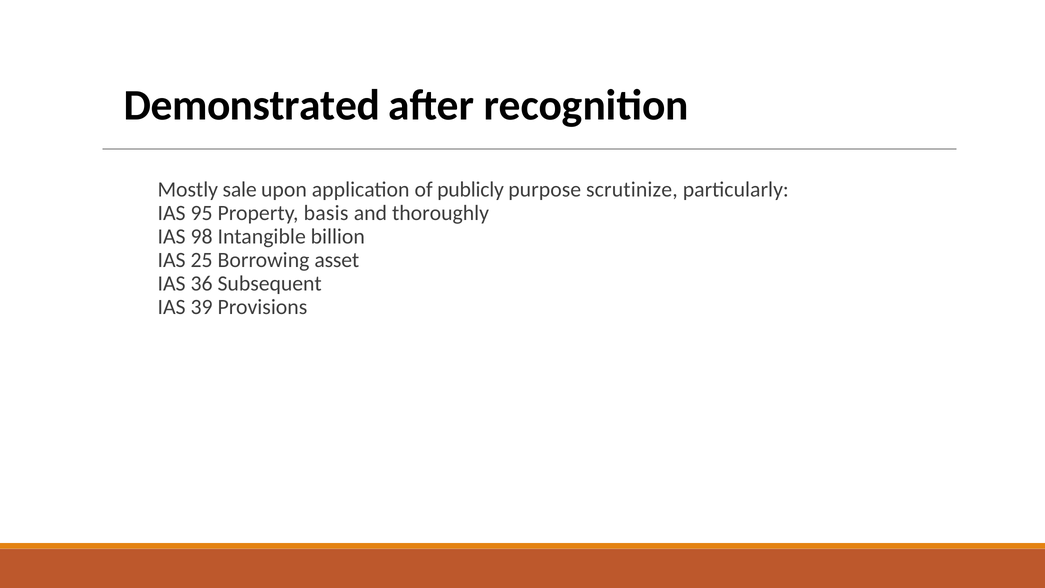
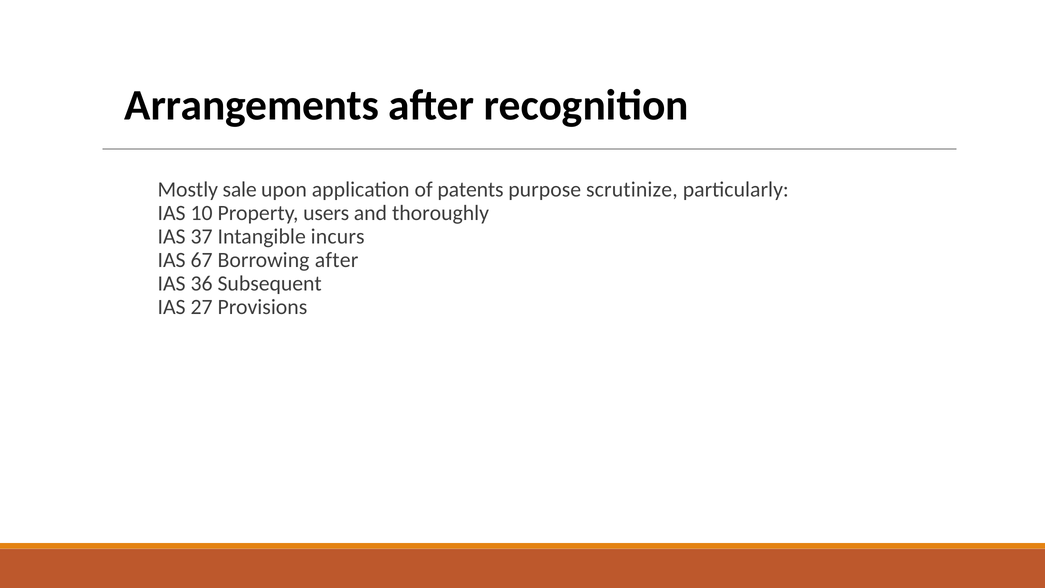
Demonstrated: Demonstrated -> Arrangements (252, 105)
publicly: publicly -> patents (471, 189)
95: 95 -> 10 (202, 213)
basis: basis -> users (326, 213)
98: 98 -> 37 (202, 237)
billion: billion -> incurs (338, 237)
25: 25 -> 67 (202, 260)
Borrowing asset: asset -> after (337, 260)
39: 39 -> 27 (202, 307)
